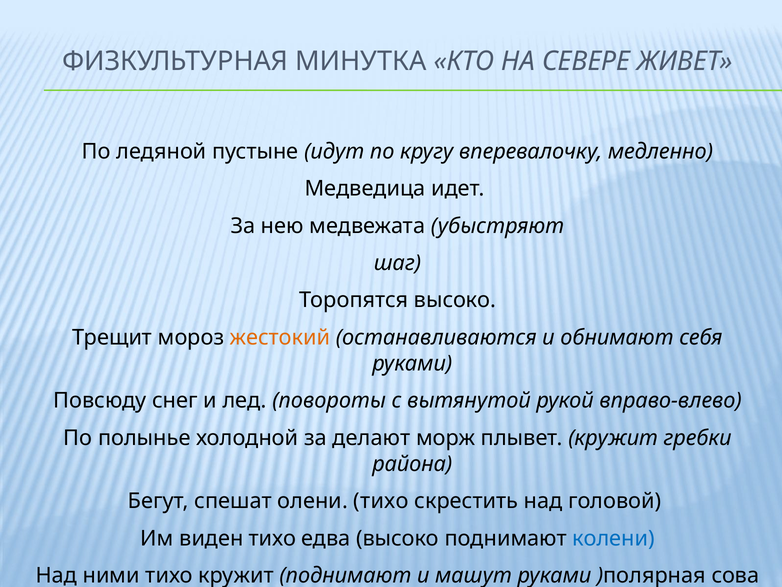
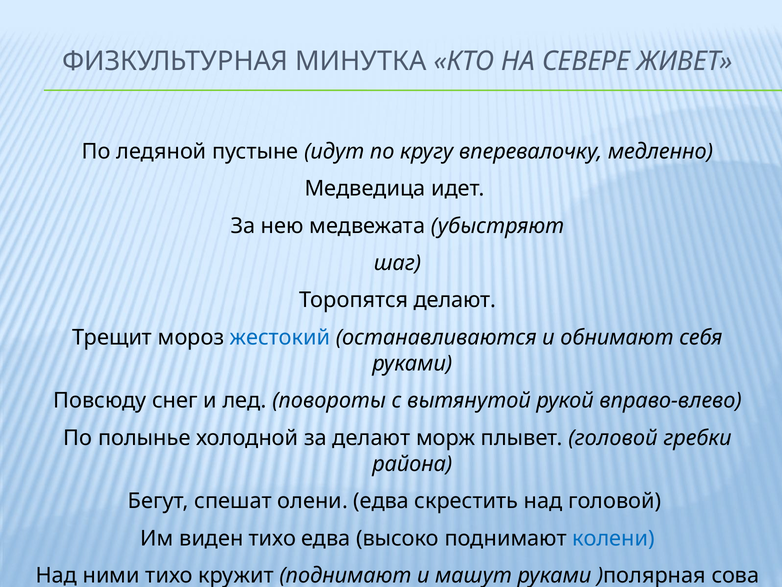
Торопятся высоко: высоко -> делают (455, 300)
жестокий colour: orange -> blue (280, 337)
плывет кружит: кружит -> головой (613, 438)
олени тихо: тихо -> едва (381, 501)
